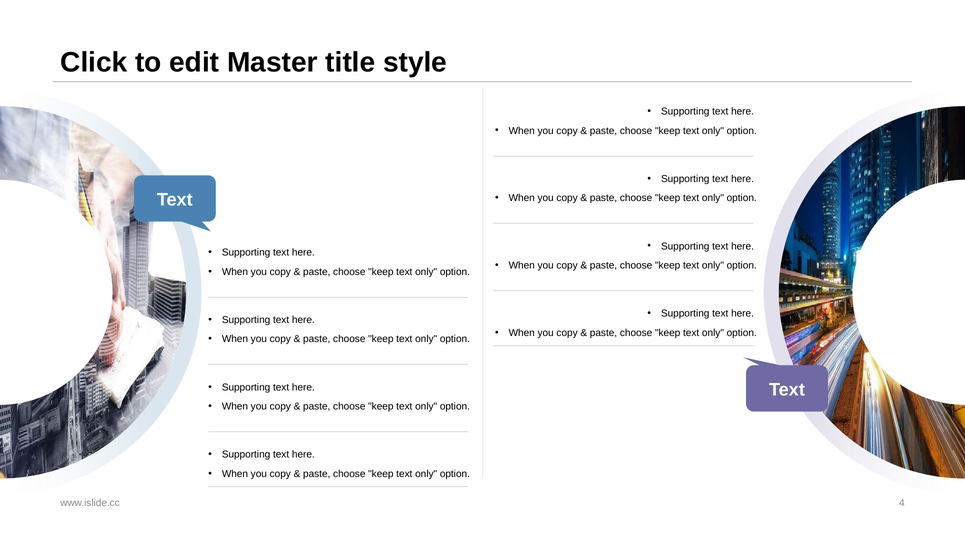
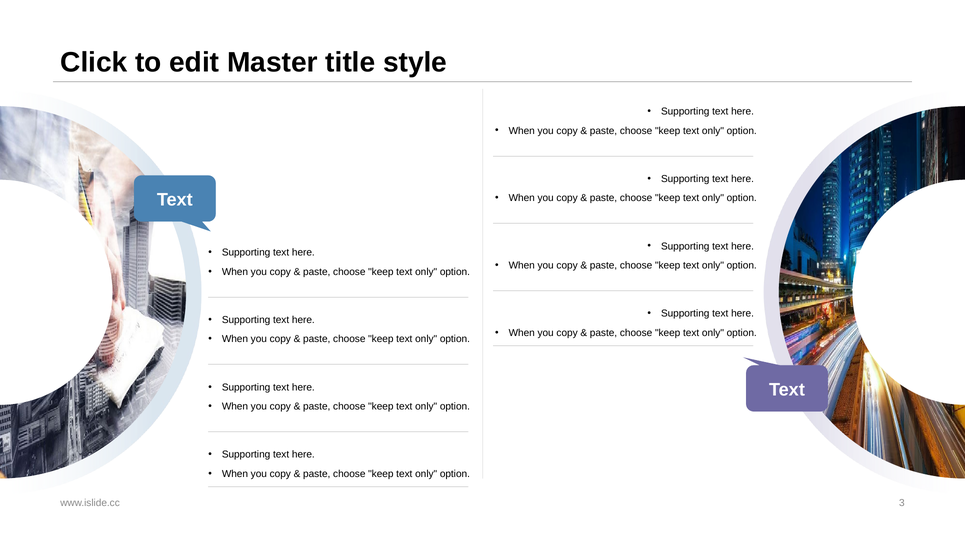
4: 4 -> 3 (902, 503)
